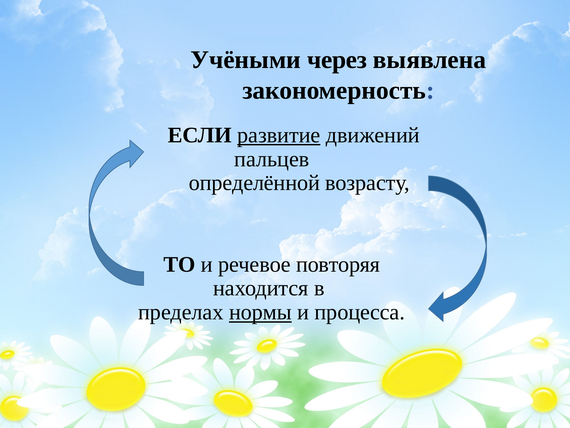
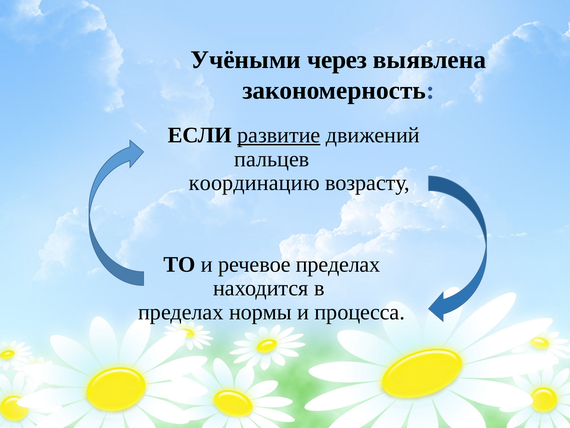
определённой: определённой -> координацию (254, 183)
речевое повторяя: повторяя -> пределах (338, 264)
нормы underline: present -> none (260, 312)
